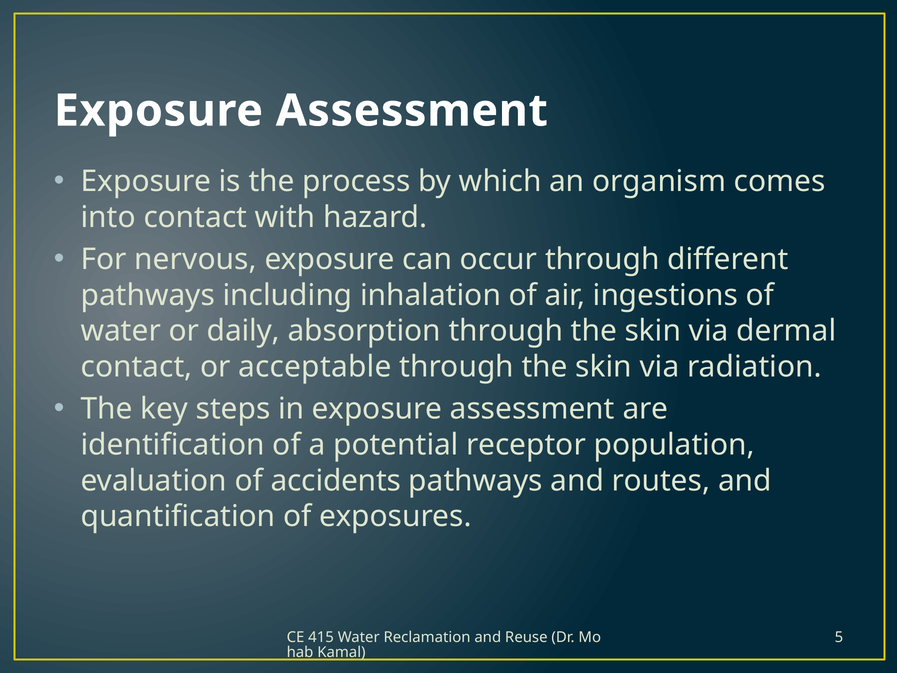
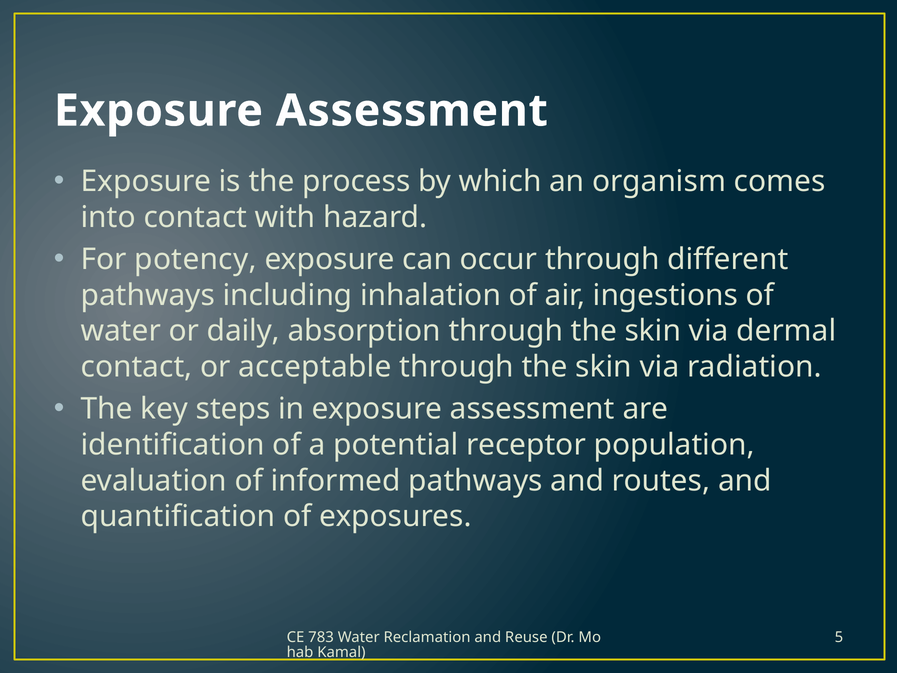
nervous: nervous -> potency (196, 259)
accidents: accidents -> informed (336, 480)
415: 415 -> 783 (321, 637)
